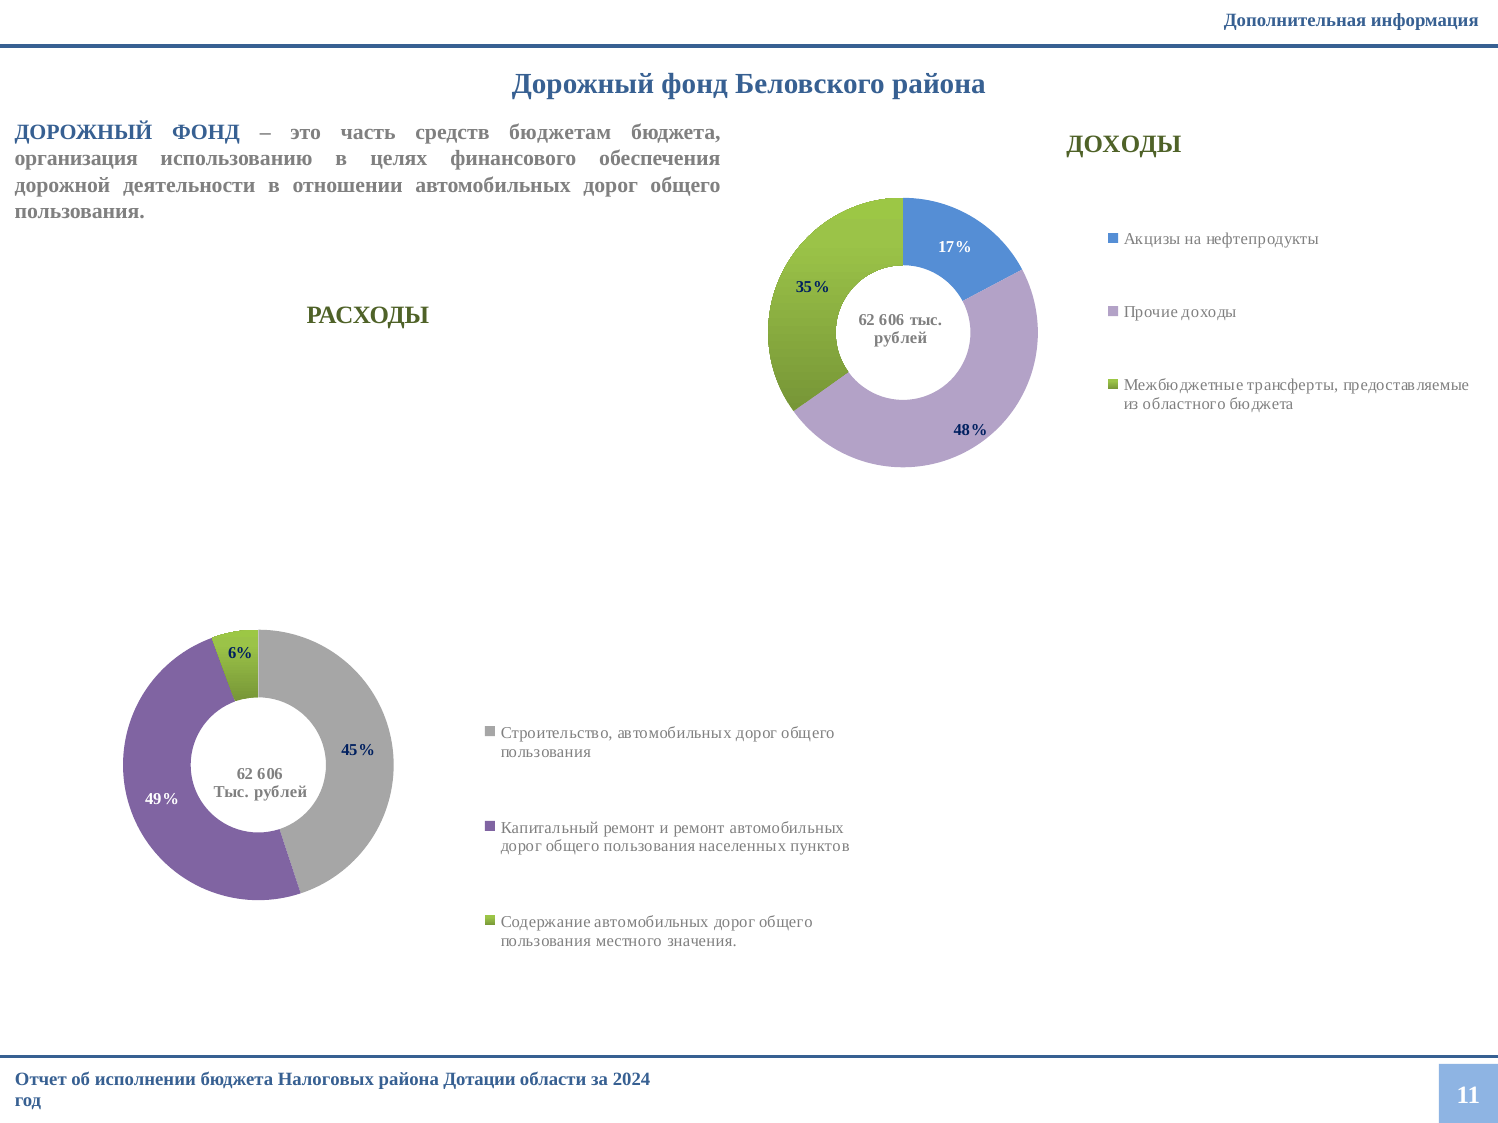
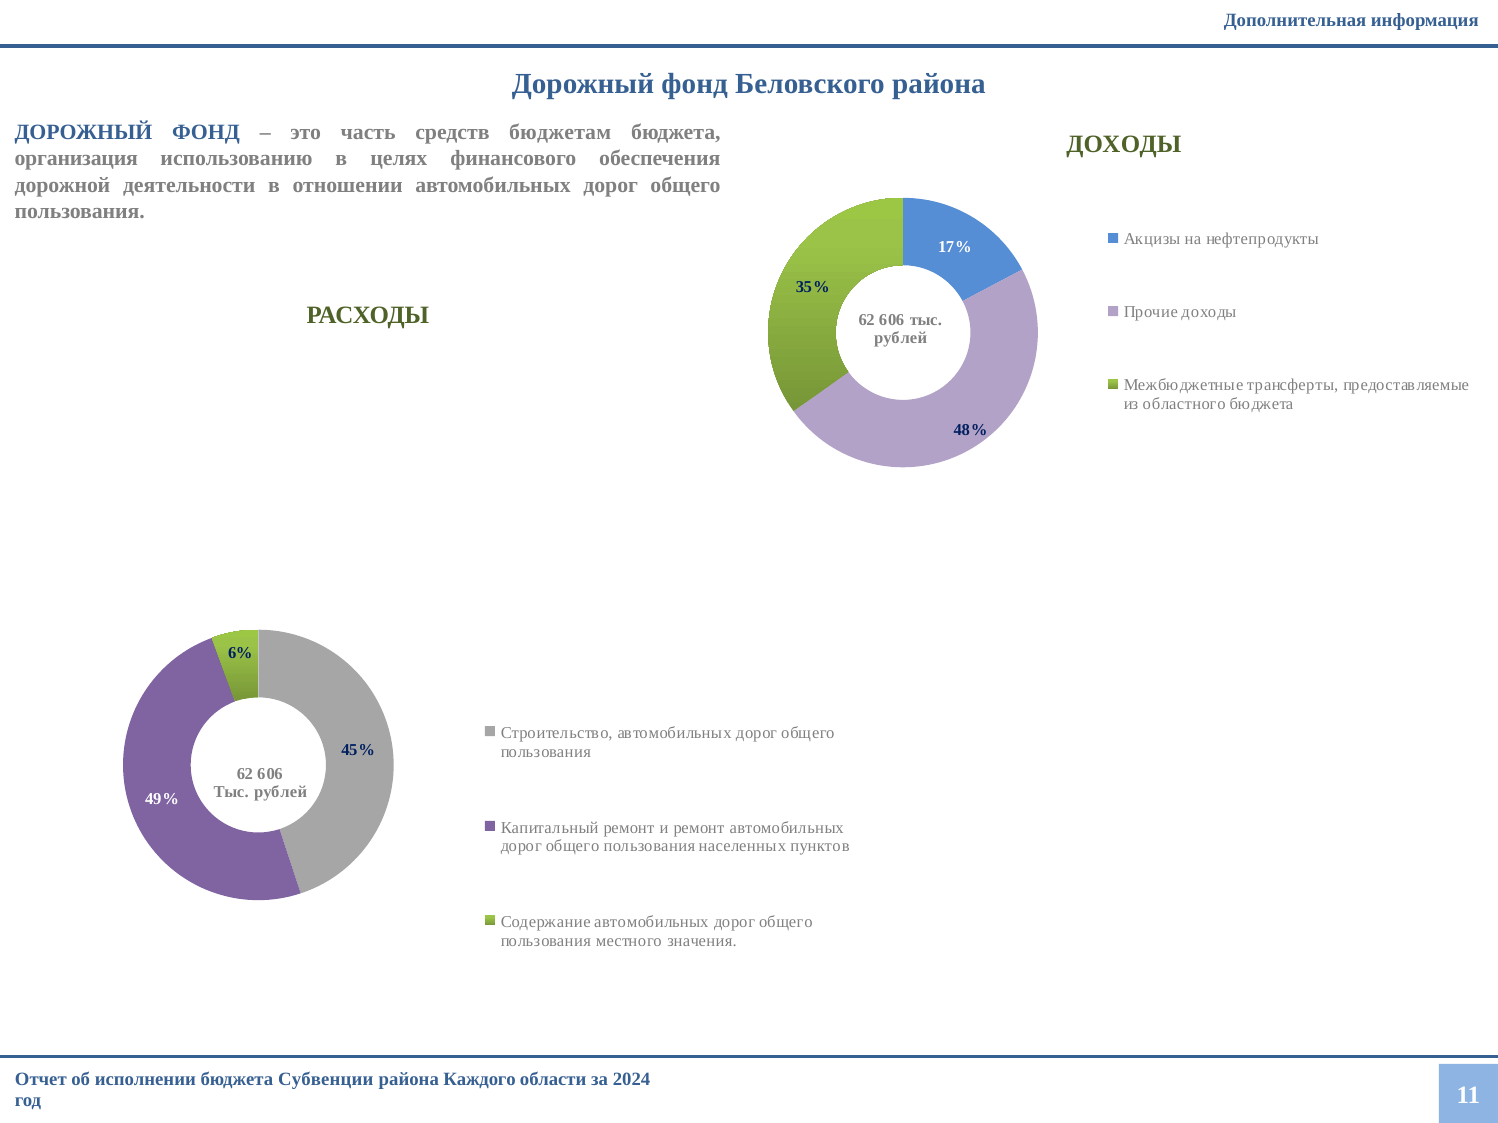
Налоговых: Налоговых -> Субвенции (326, 1080)
Дотации: Дотации -> Каждого (480, 1080)
